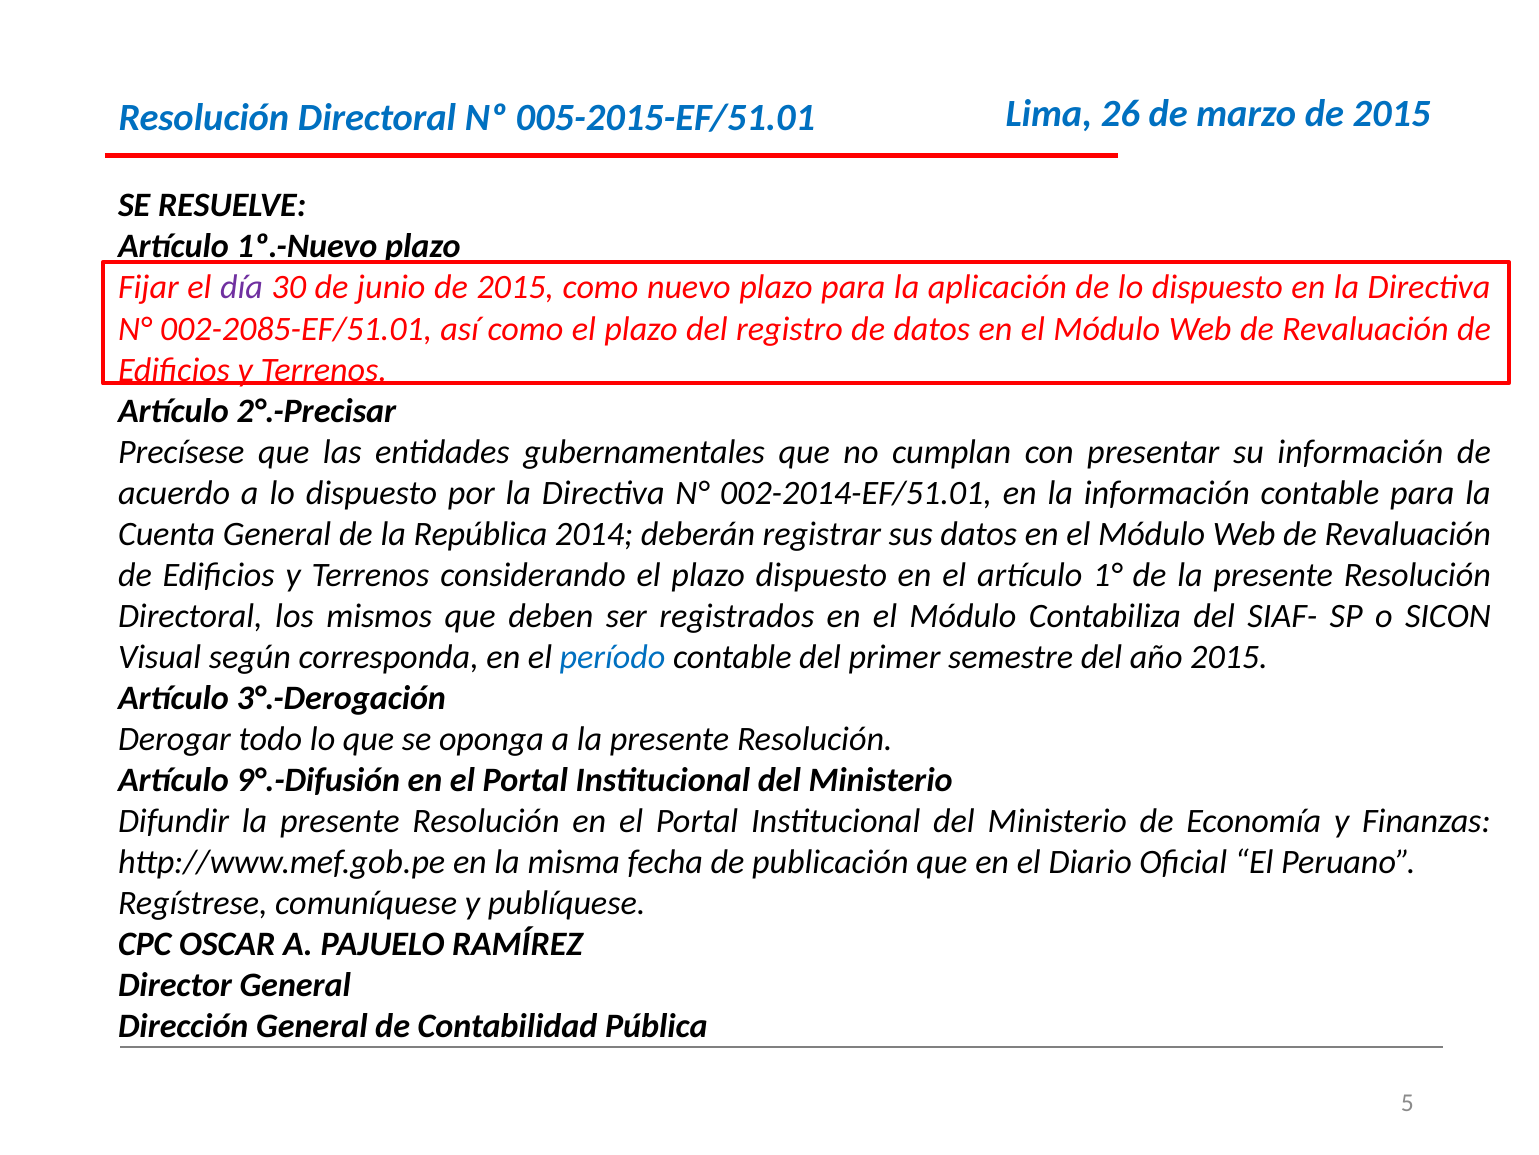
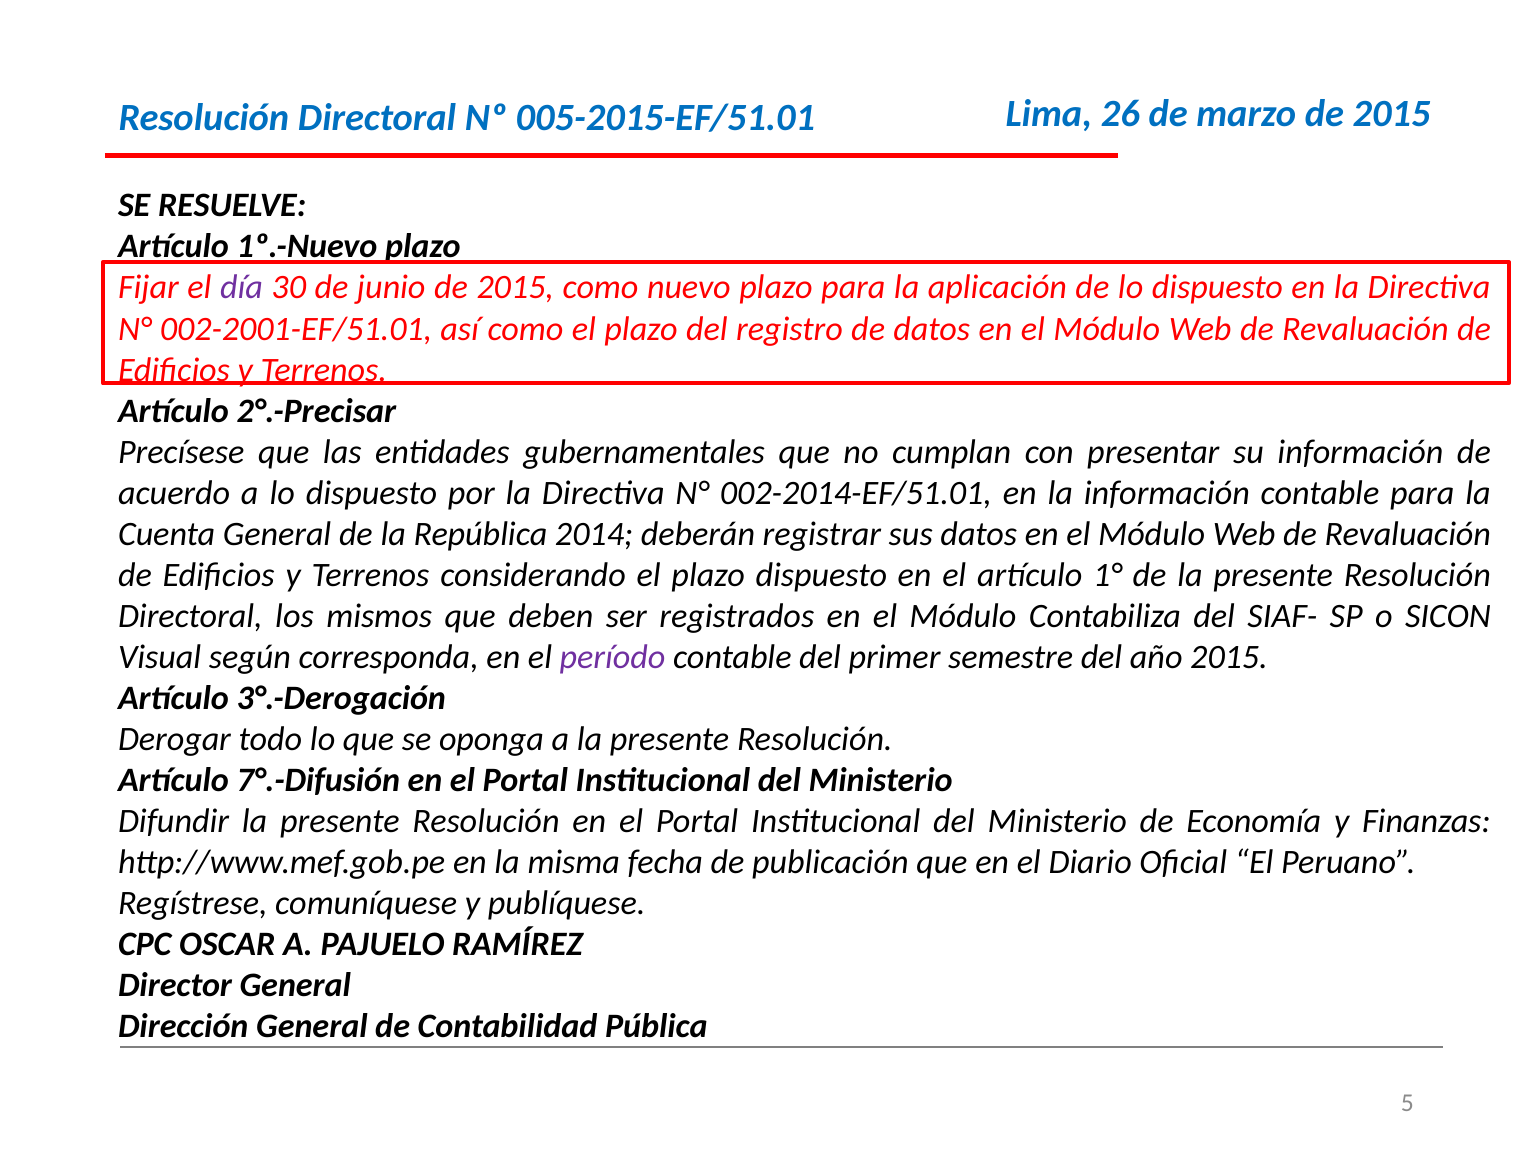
002-2085-EF/51.01: 002-2085-EF/51.01 -> 002-2001-EF/51.01 (296, 329)
período colour: blue -> purple (613, 657)
9°.-Difusión: 9°.-Difusión -> 7°.-Difusión (318, 780)
